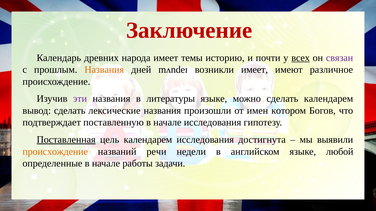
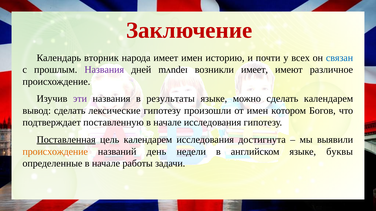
древних: древних -> вторник (101, 58)
имеет темы: темы -> имен (192, 58)
всех underline: present -> none (301, 58)
связан colour: purple -> blue (340, 58)
Названия colour: orange -> purple (104, 70)
литературы: литературы -> результаты (171, 99)
лексические названия: названия -> гипотезу (162, 111)
речи: речи -> день (156, 152)
любой: любой -> буквы (340, 152)
